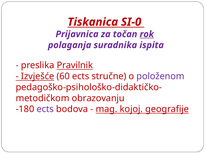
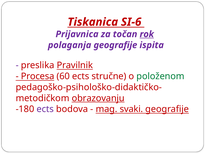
SI-0: SI-0 -> SI-6 (131, 22)
polaganja suradnika: suradnika -> geografije (115, 45)
Izvješće: Izvješće -> Procesa (38, 76)
položenom colour: purple -> green (160, 76)
obrazovanju underline: none -> present (98, 98)
kojoj: kojoj -> svaki (131, 109)
